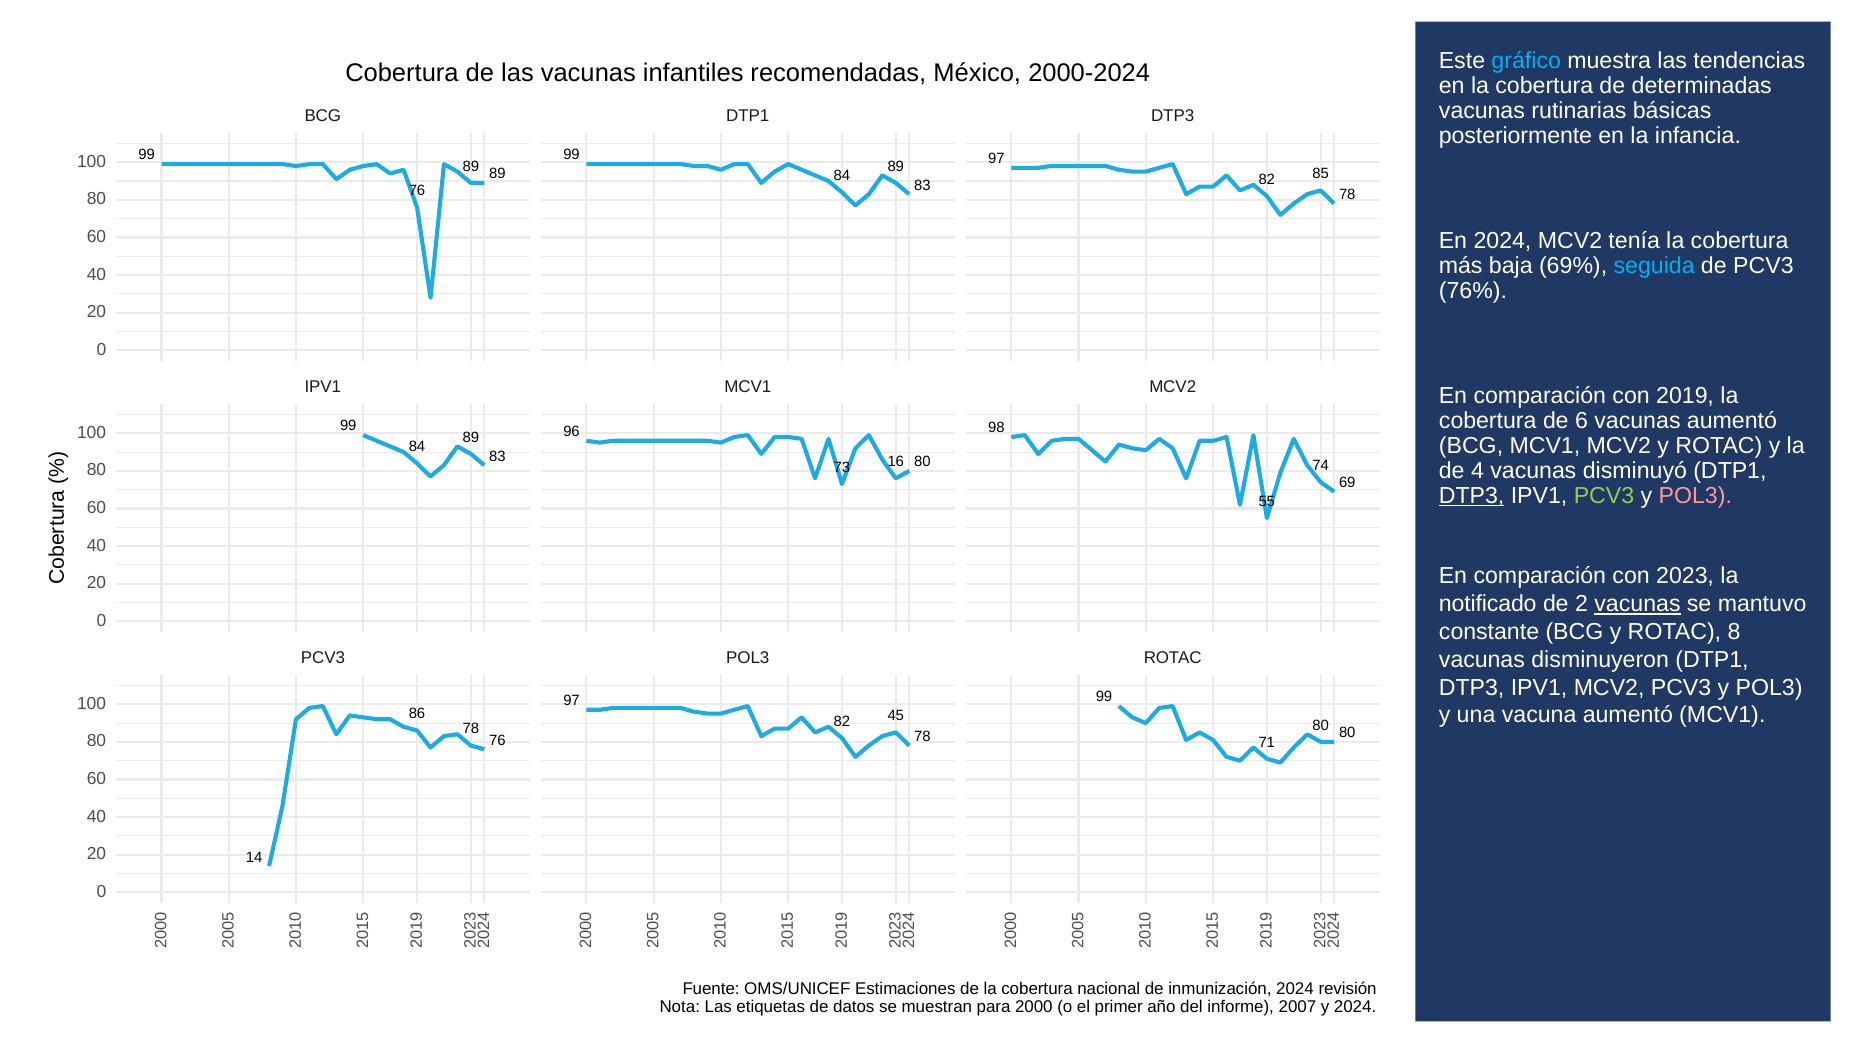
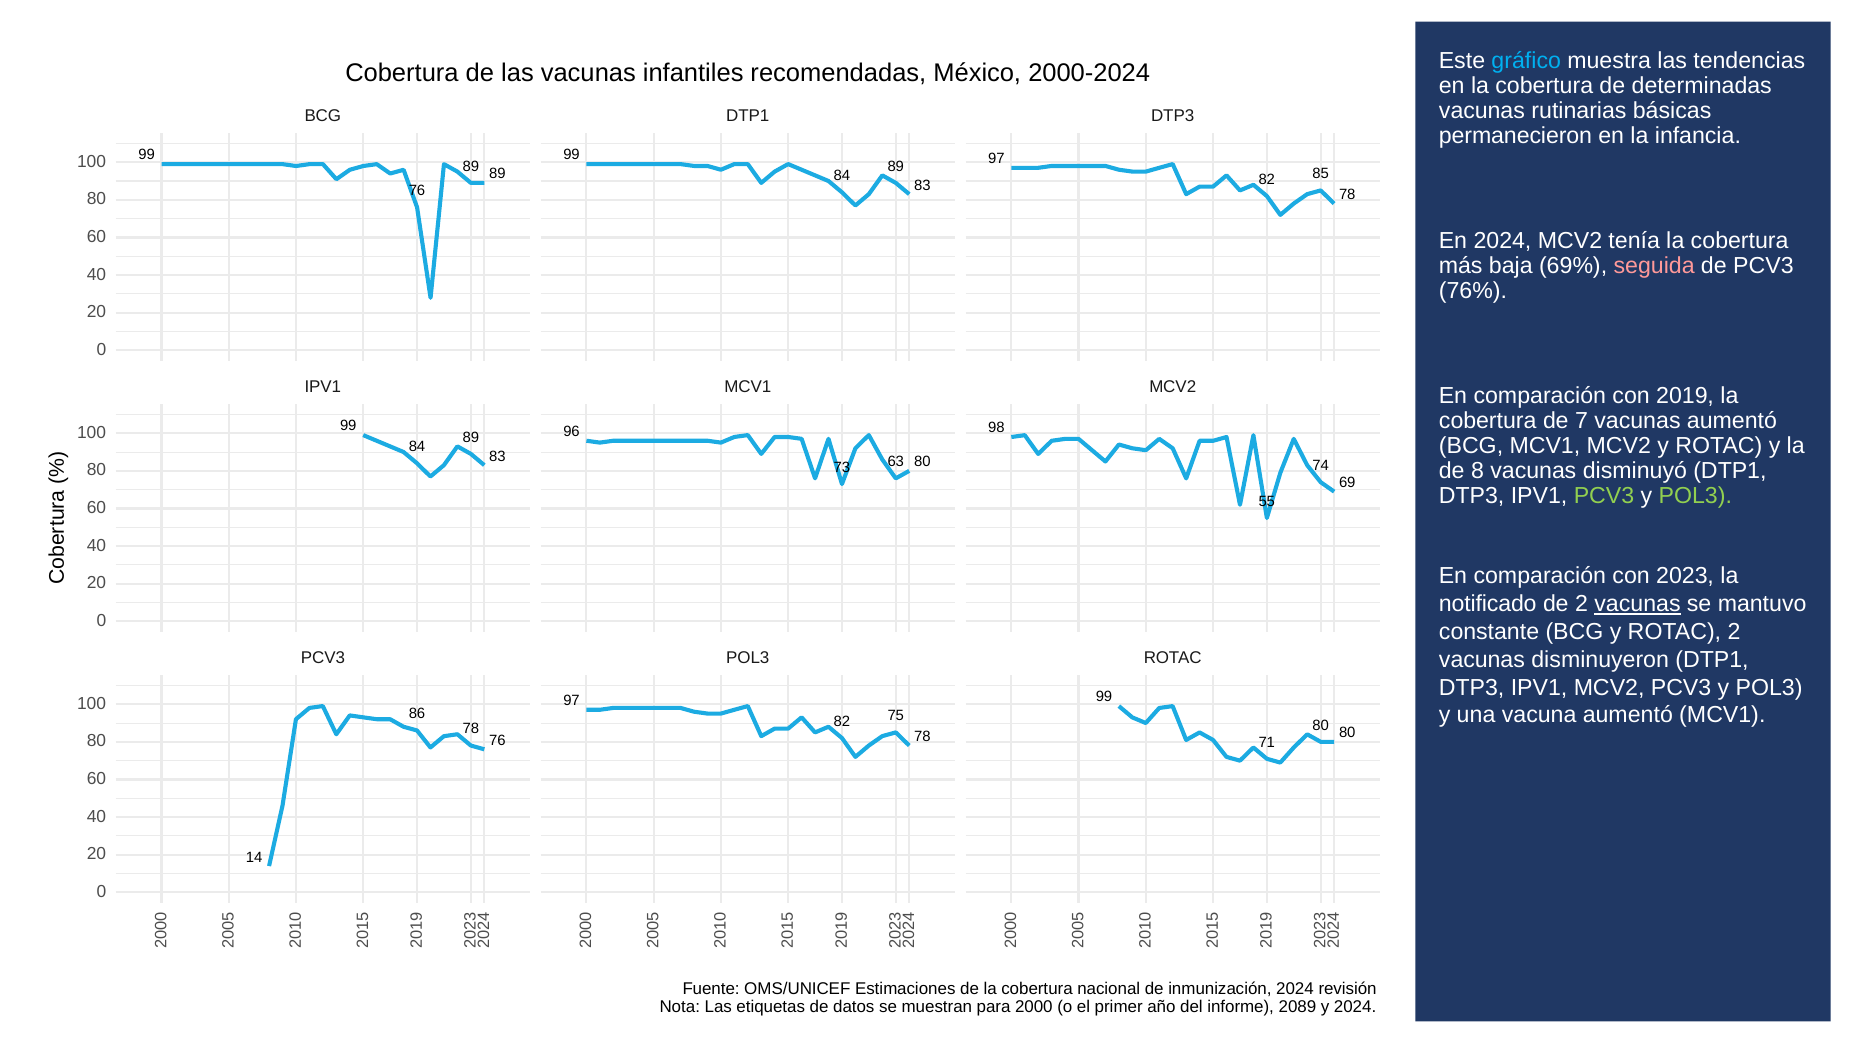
posteriormente: posteriormente -> permanecieron (1515, 136)
seguida colour: light blue -> pink (1654, 266)
6: 6 -> 7 (1582, 421)
de 4: 4 -> 8 (1477, 471)
16: 16 -> 63 (896, 462)
DTP3 underline: present -> none (1472, 496)
POL3 colour: pink -> light green (1695, 496)
ROTAC 8: 8 -> 2 (1734, 632)
45: 45 -> 75 (896, 716)
2007: 2007 -> 2089 (1297, 1006)
